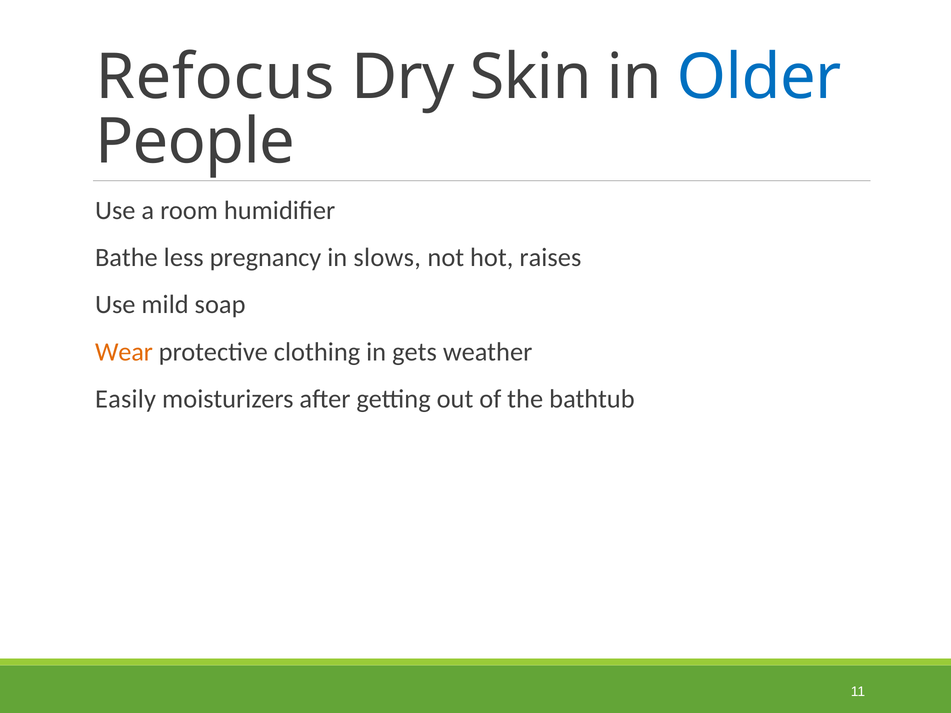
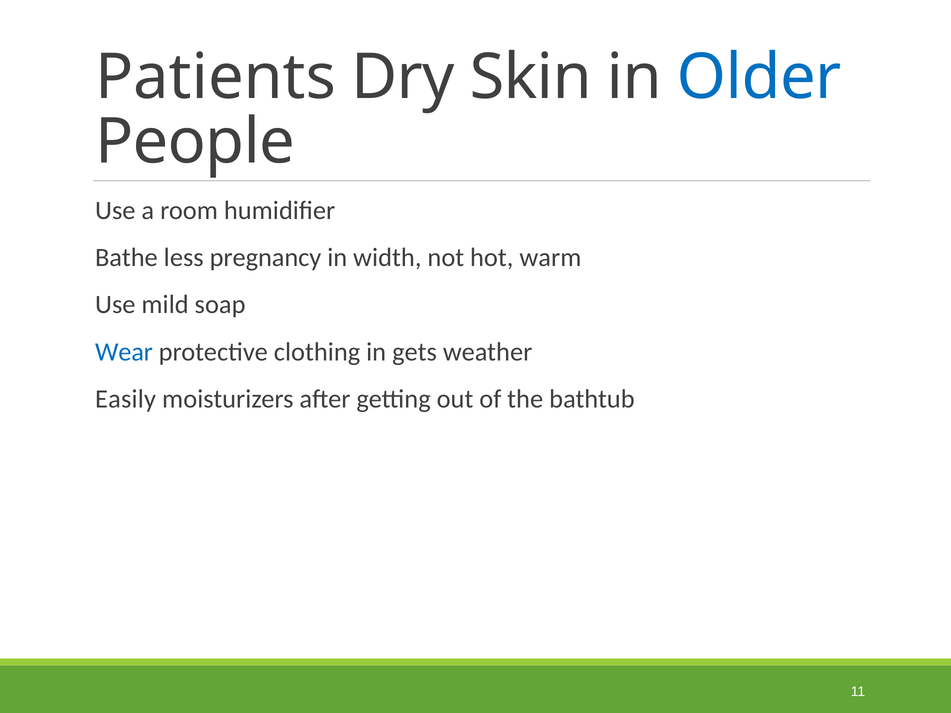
Refocus: Refocus -> Patients (216, 77)
slows: slows -> width (387, 258)
raises: raises -> warm (550, 258)
Wear colour: orange -> blue (124, 352)
